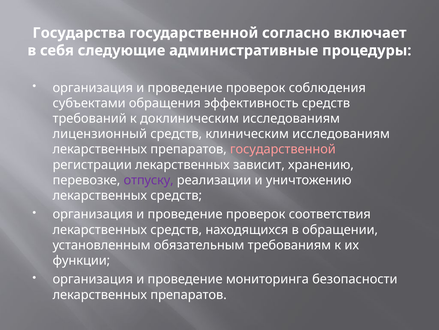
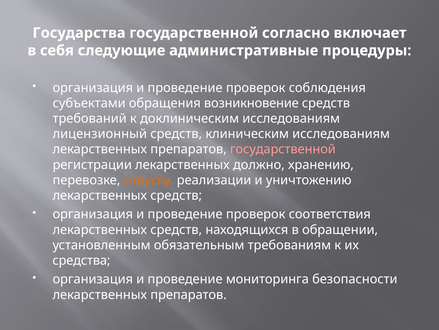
эффективность: эффективность -> возникновение (251, 103)
зависит: зависит -> должно (259, 164)
отпуску colour: purple -> orange (149, 180)
функции: функции -> средства (81, 260)
